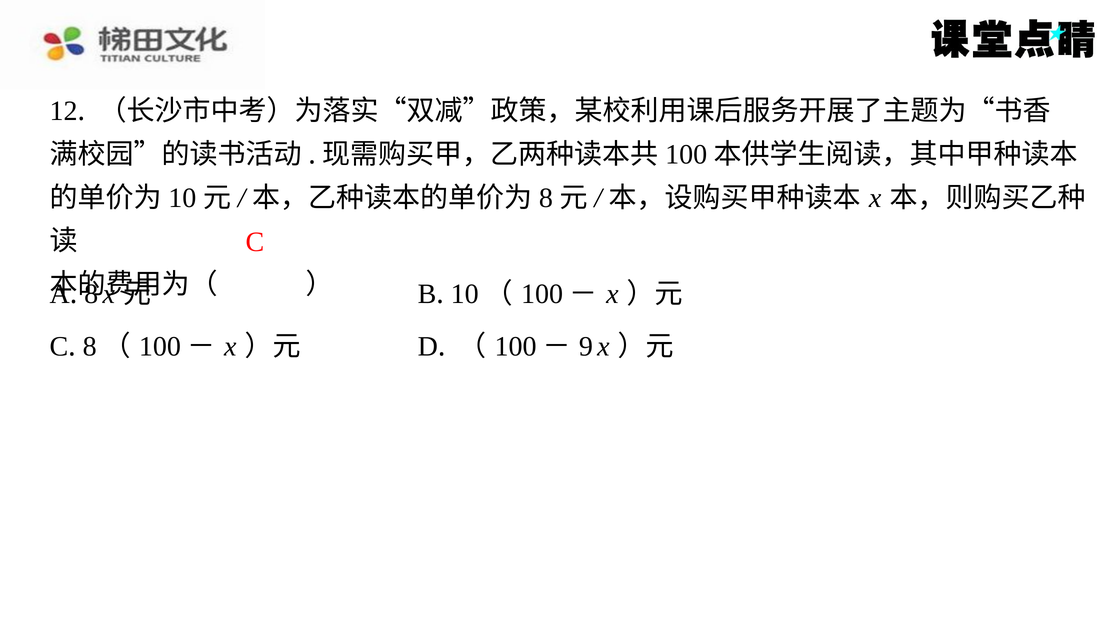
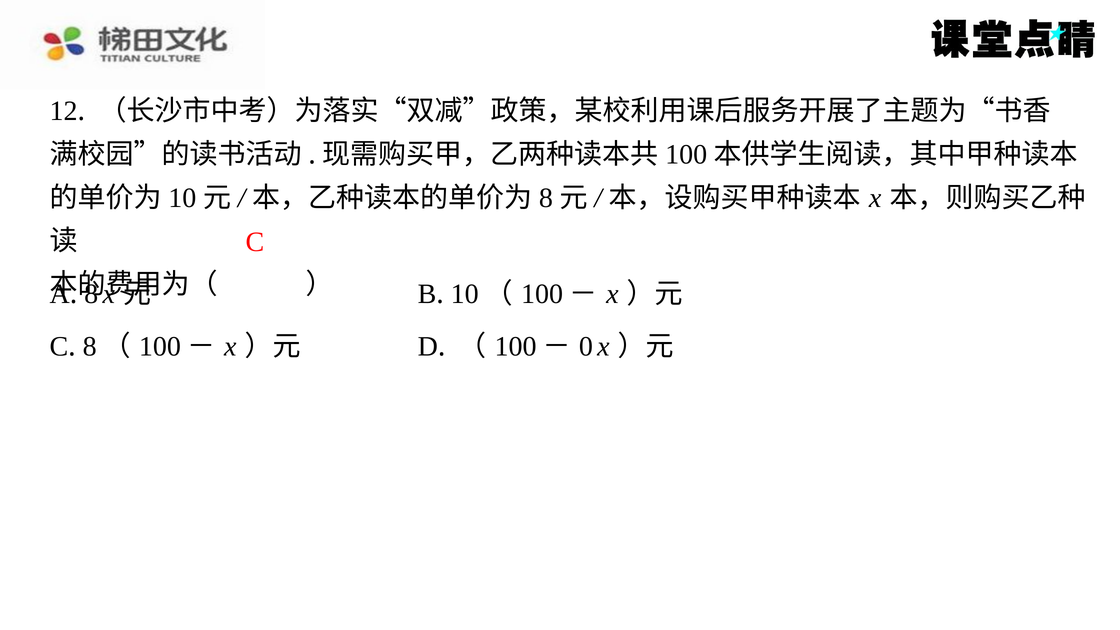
9: 9 -> 0 (586, 347)
